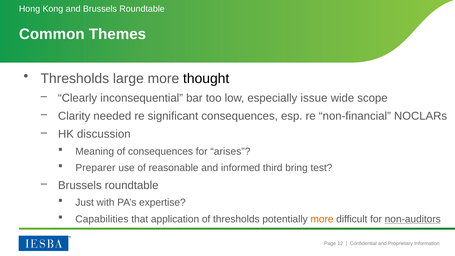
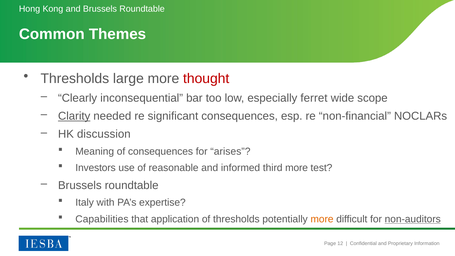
thought colour: black -> red (206, 79)
issue: issue -> ferret (314, 98)
Clarity underline: none -> present (74, 116)
Preparer: Preparer -> Investors (96, 168)
third bring: bring -> more (297, 168)
Just: Just -> Italy (85, 203)
